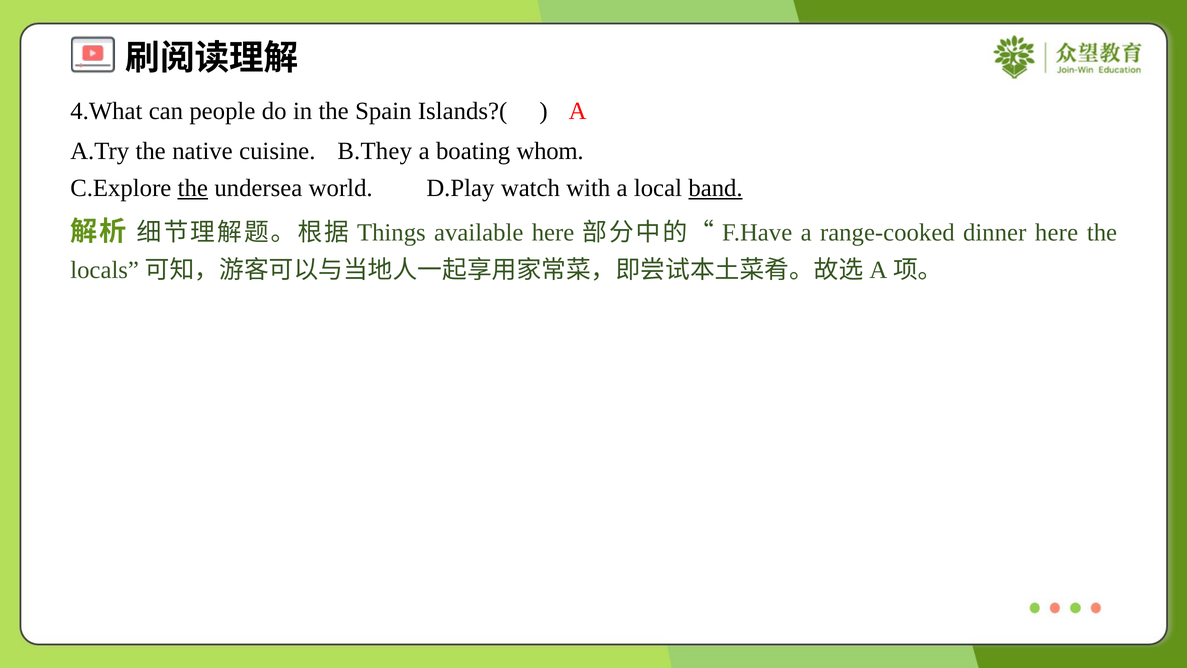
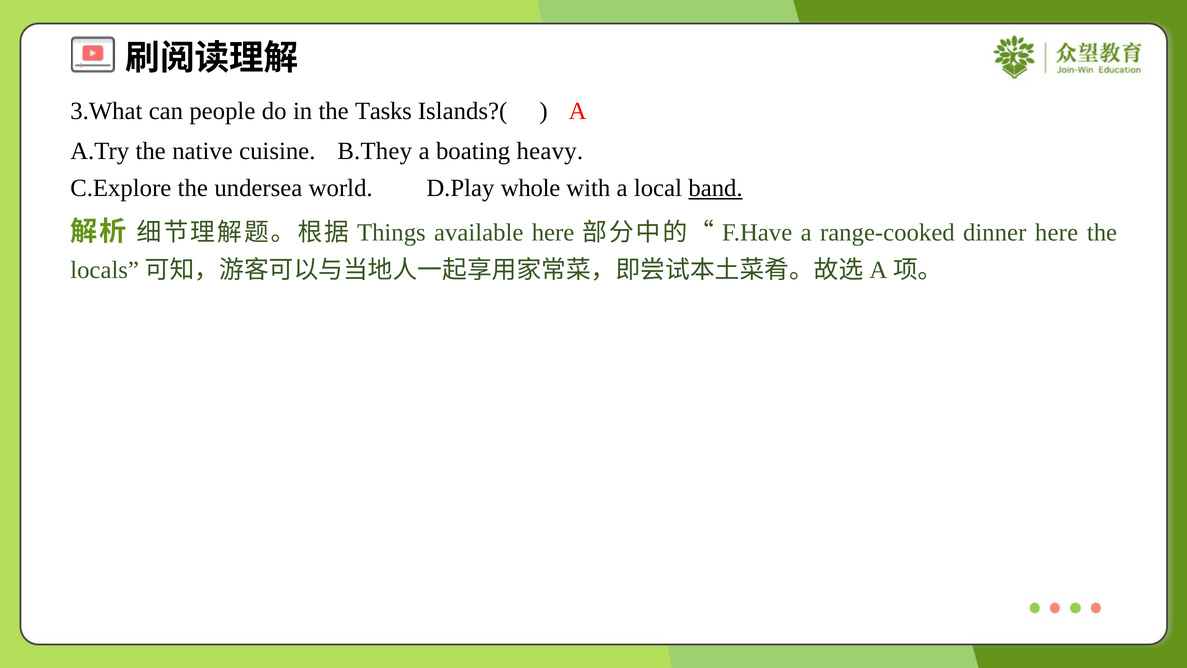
4.What: 4.What -> 3.What (106, 111)
Spain: Spain -> Tasks (383, 111)
whom: whom -> heavy (550, 151)
the underline: present -> none (193, 188)
watch: watch -> whole (531, 188)
